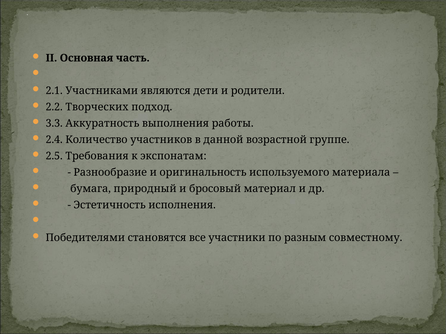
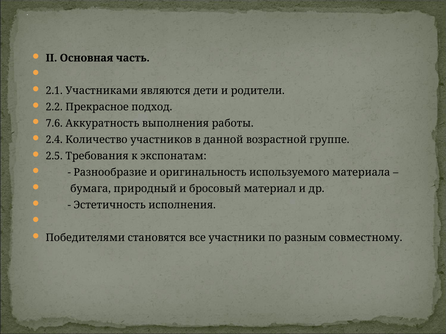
Творческих: Творческих -> Прекрасное (97, 107)
3.3: 3.3 -> 7.6 (54, 124)
